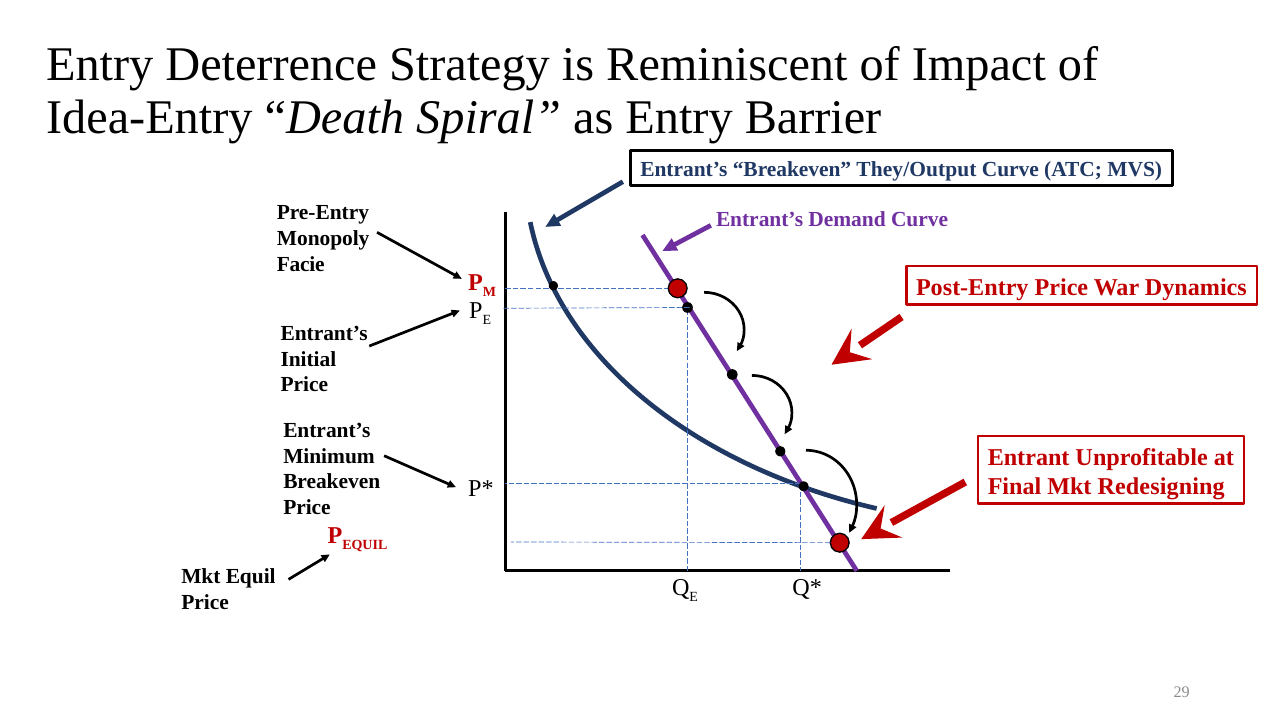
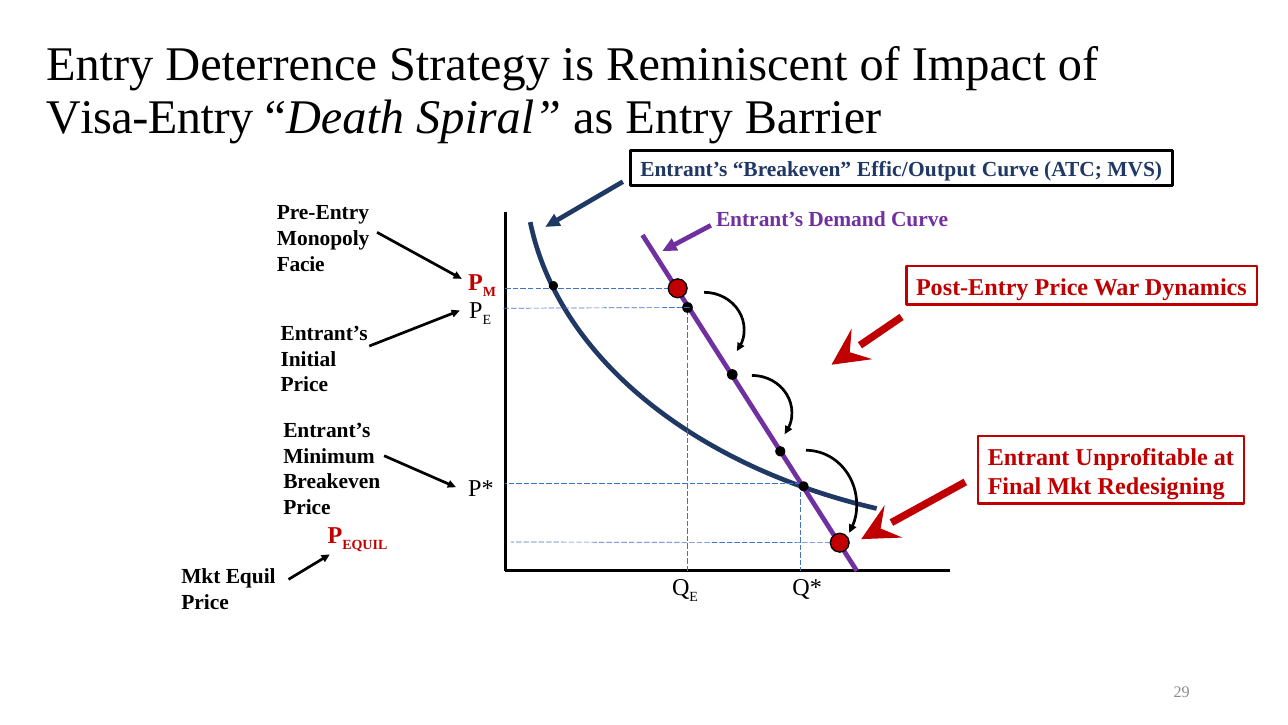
Idea-Entry: Idea-Entry -> Visa-Entry (150, 117)
They/Output: They/Output -> Effic/Output (916, 169)
